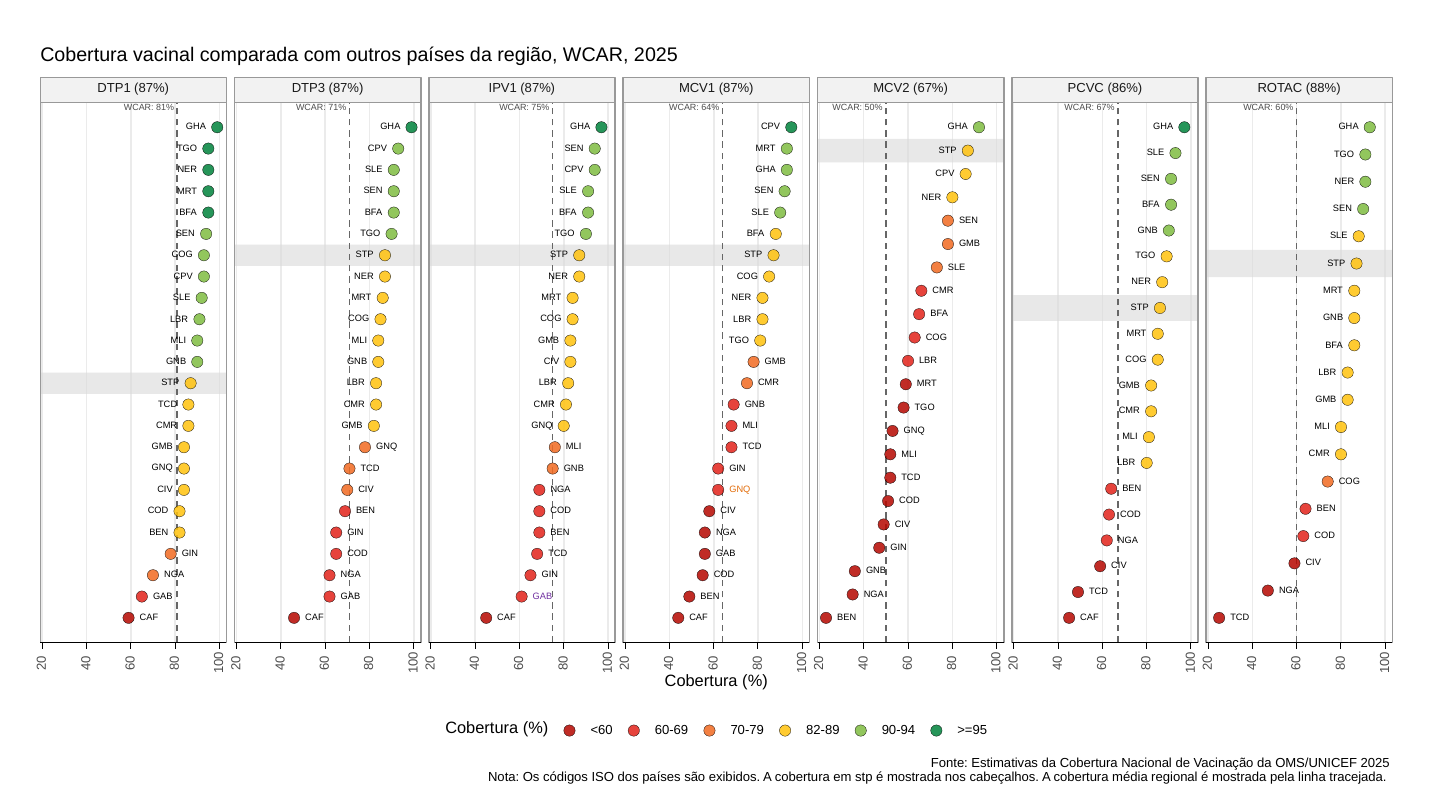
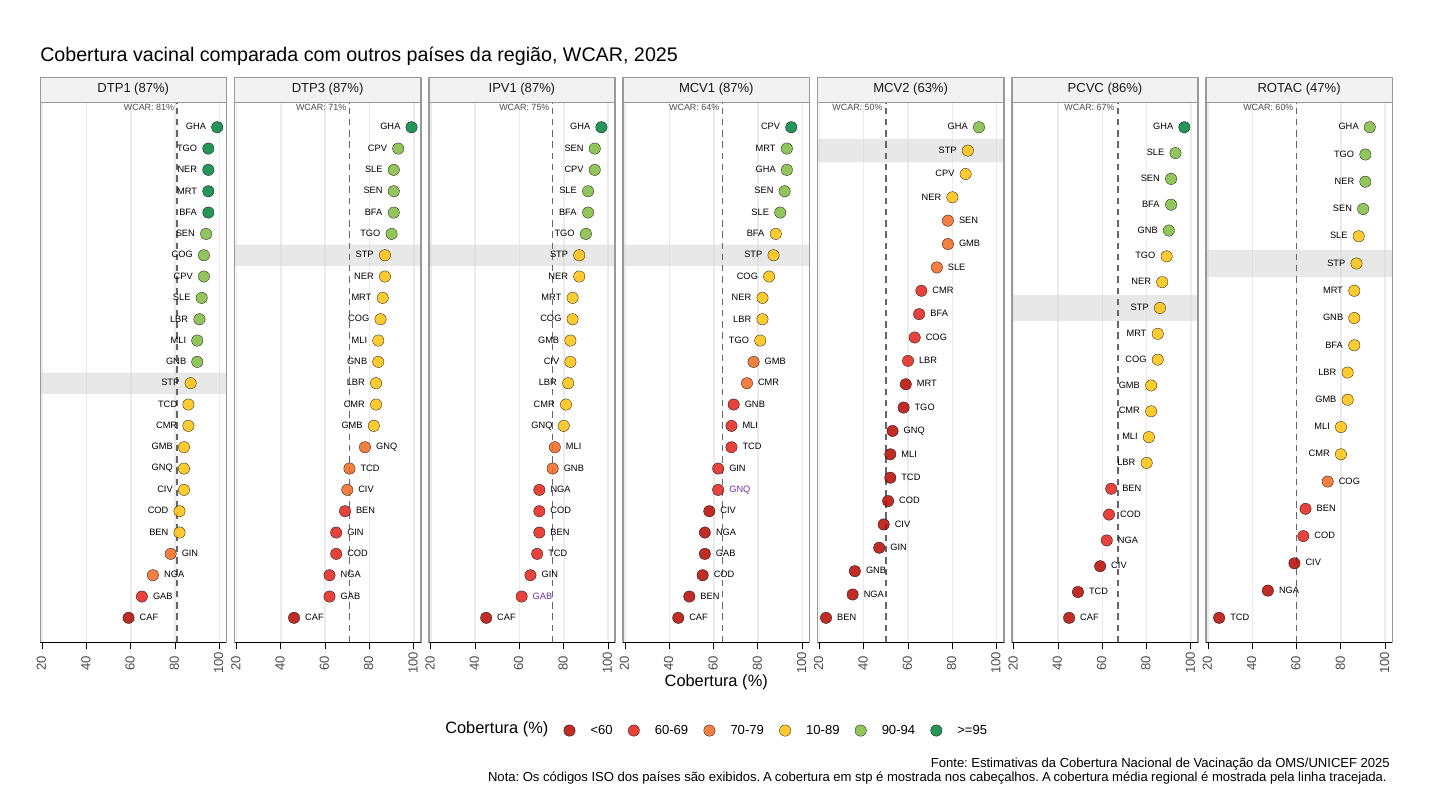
MCV2 67%: 67% -> 63% (931, 88)
88%: 88% -> 47% (1323, 88)
GNQ colour: orange -> purple (740, 489)
82-89: 82-89 -> 10-89 (823, 730)
